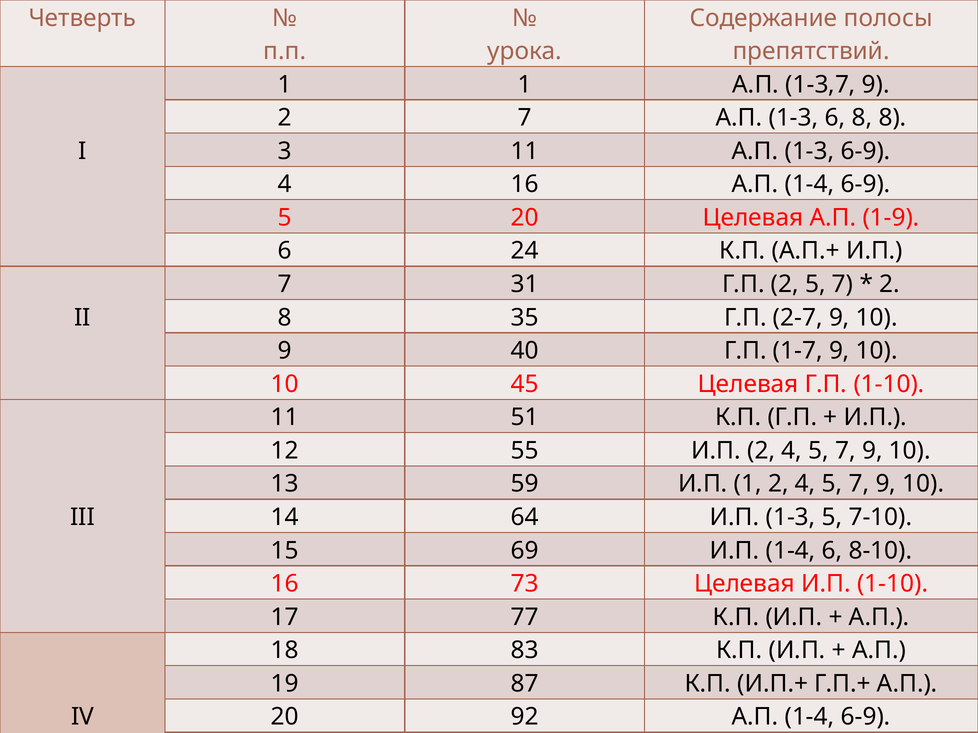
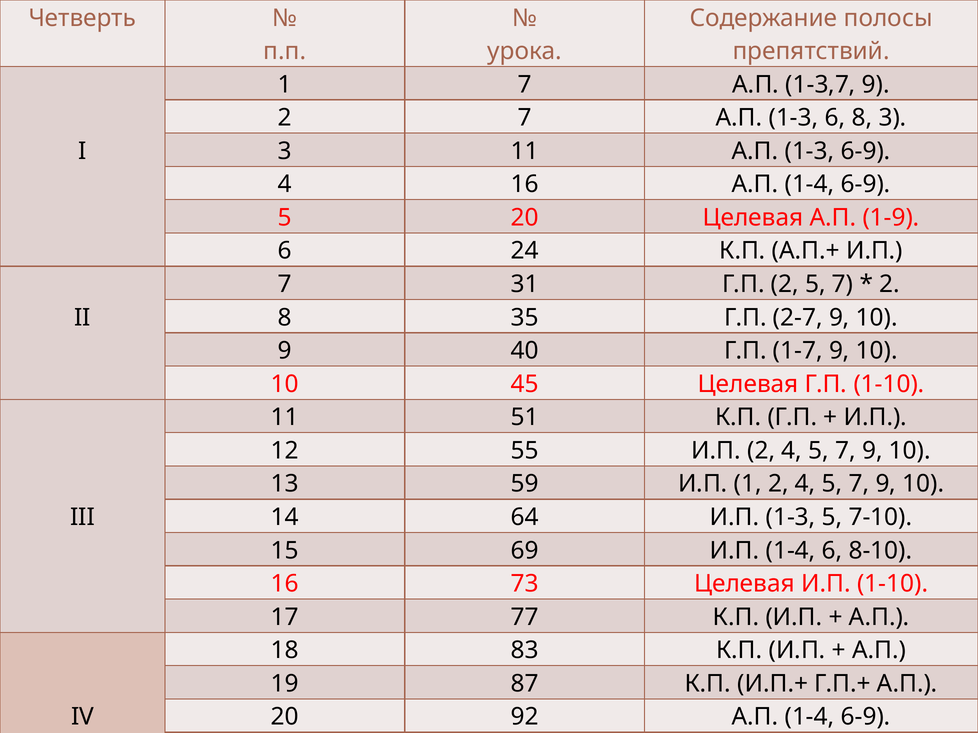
1 1: 1 -> 7 (525, 85)
8 8: 8 -> 3 (892, 118)
